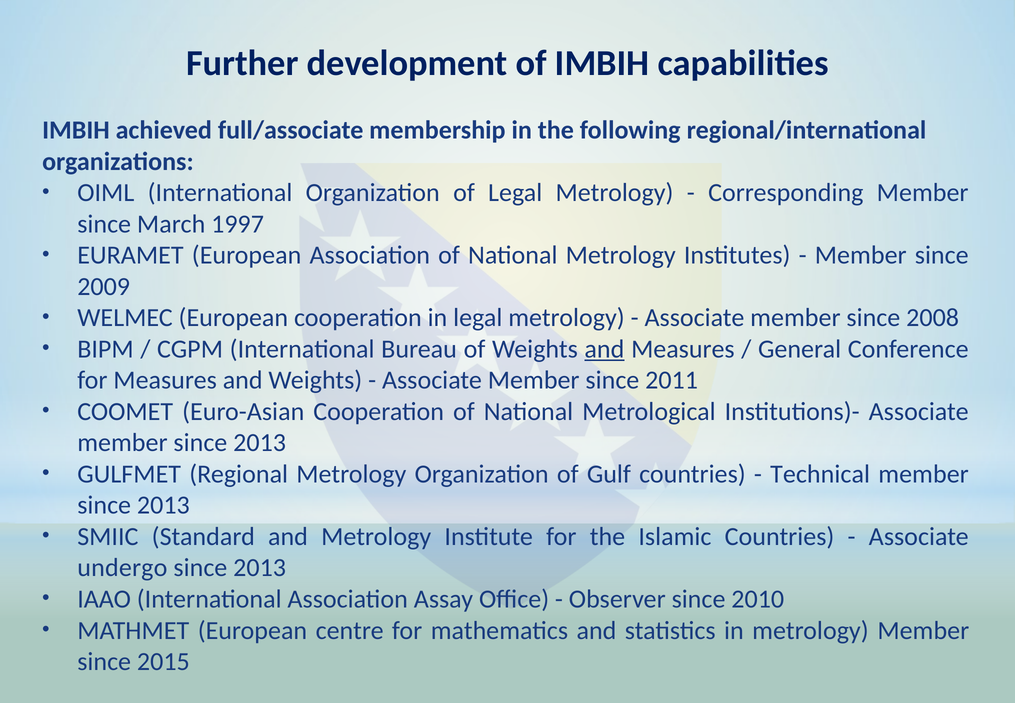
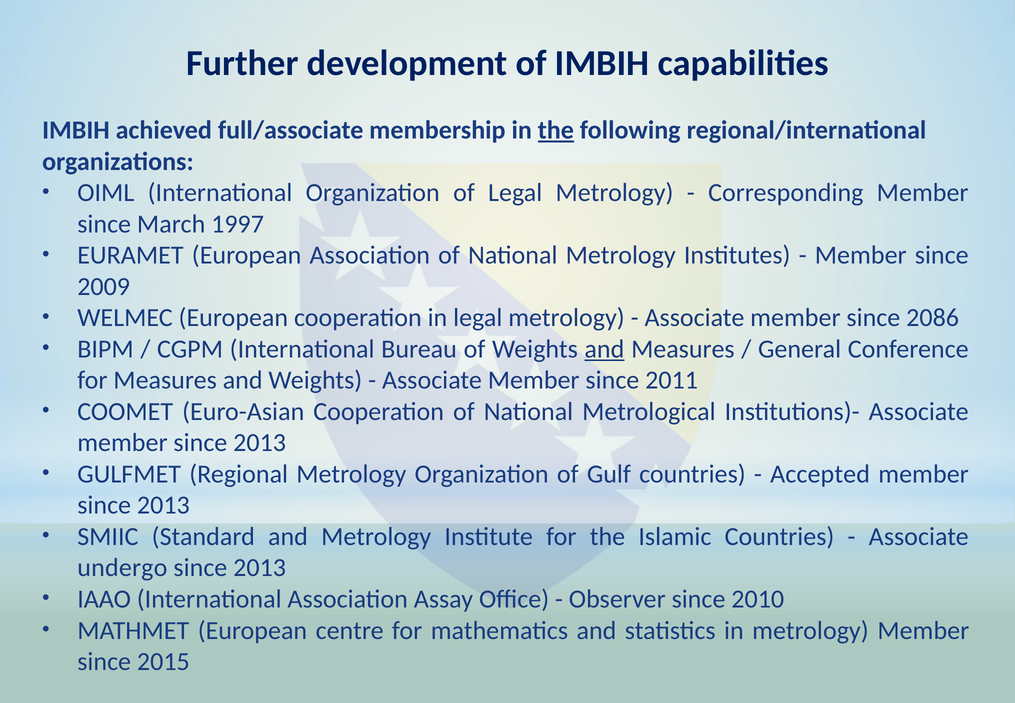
the underline: none -> present (556, 130)
2008: 2008 -> 2086 (933, 318)
Technical: Technical -> Accepted (820, 474)
